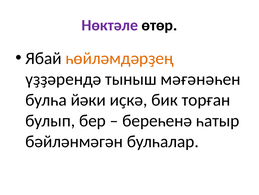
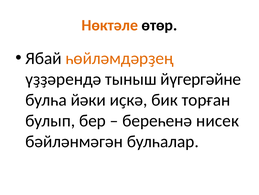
Нөктәле colour: purple -> orange (110, 25)
мәғәнәһен: мәғәнәһен -> йүгергәйне (201, 79)
һатыр: һатыр -> нисек (218, 120)
